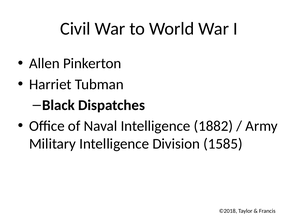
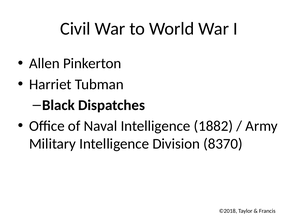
1585: 1585 -> 8370 (223, 144)
